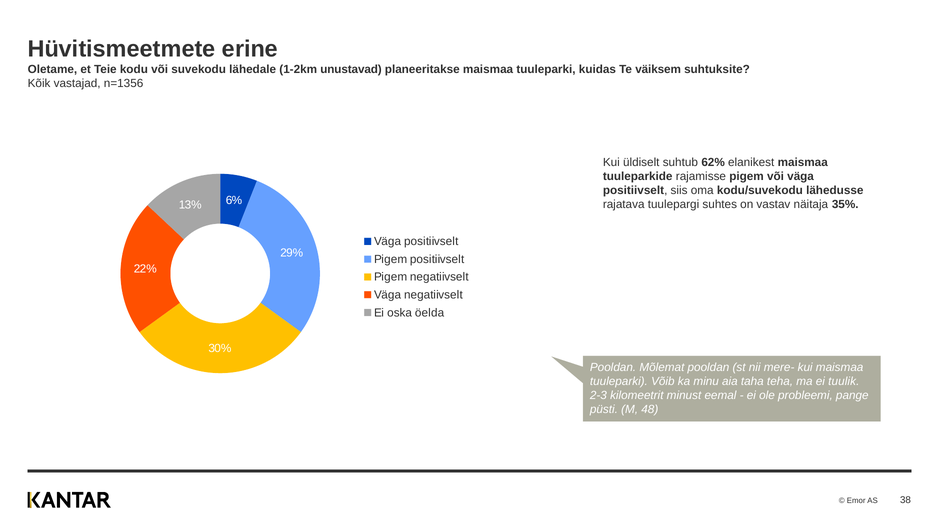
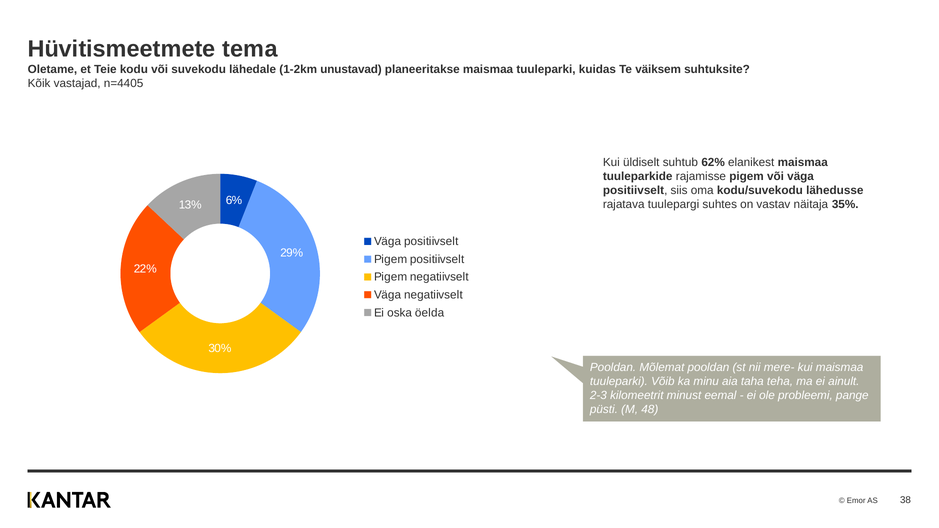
erine: erine -> tema (250, 49)
n=1356: n=1356 -> n=4405 (124, 83)
tuulik: tuulik -> ainult (844, 381)
